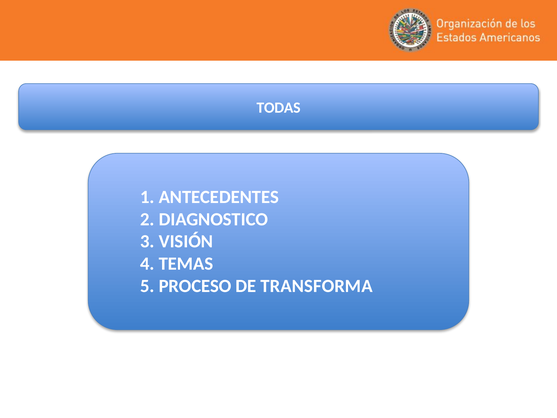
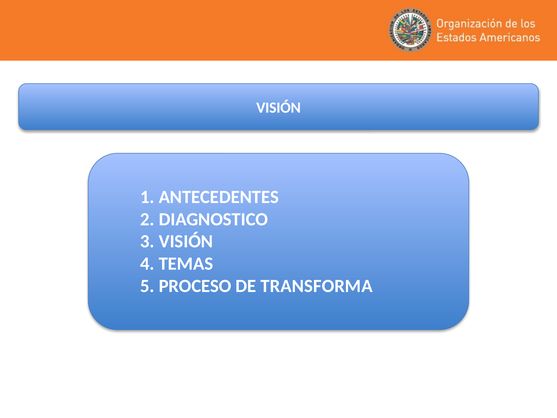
TODAS: TODAS -> VISIÓN (279, 108)
